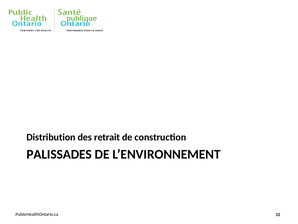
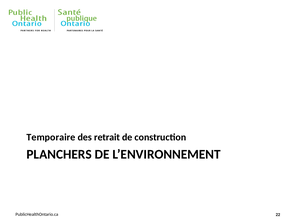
Distribution: Distribution -> Temporaire (51, 137)
PALISSADES: PALISSADES -> PLANCHERS (59, 154)
